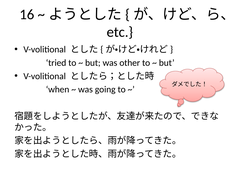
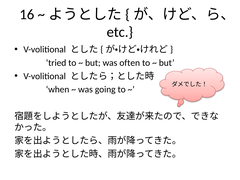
other: other -> often (130, 63)
